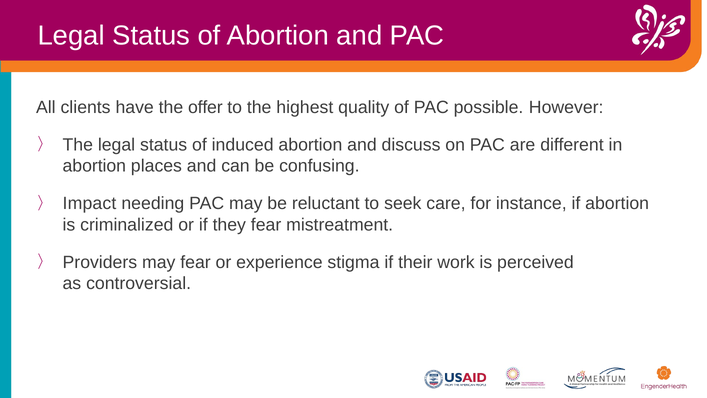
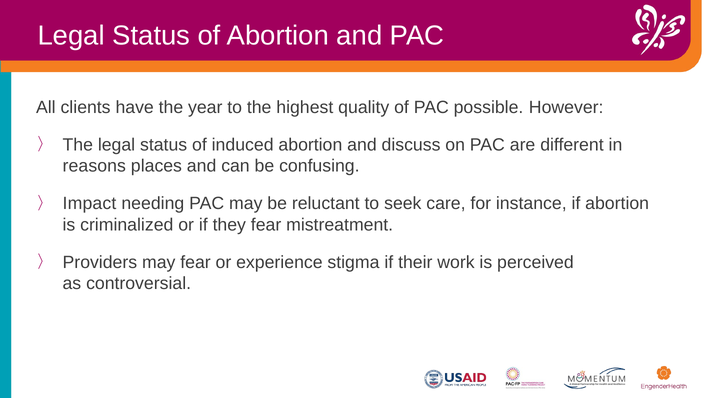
offer: offer -> year (205, 107)
abortion: abortion -> reasons (94, 166)
